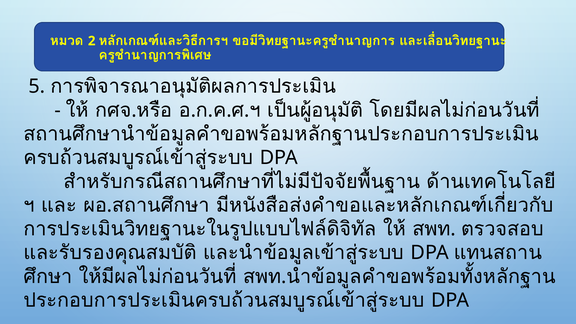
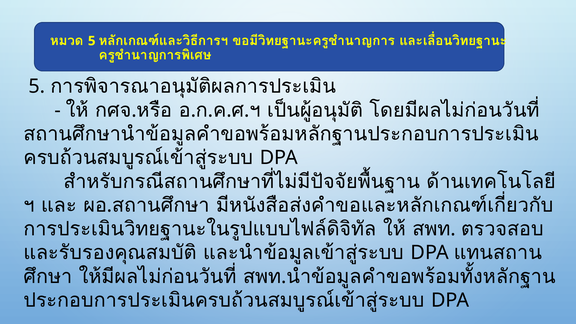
2: 2 -> 5 (92, 41)
